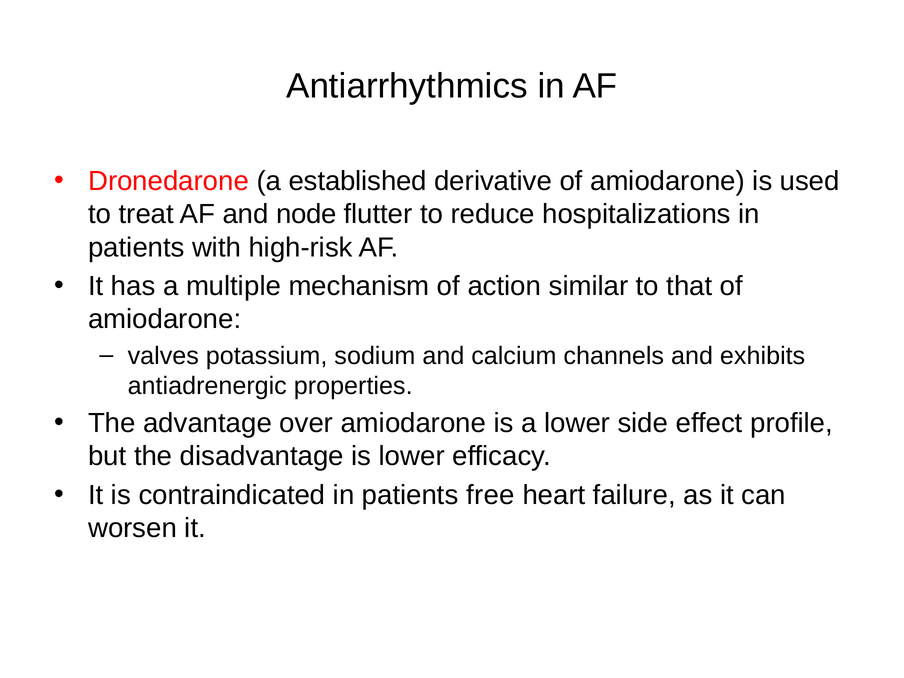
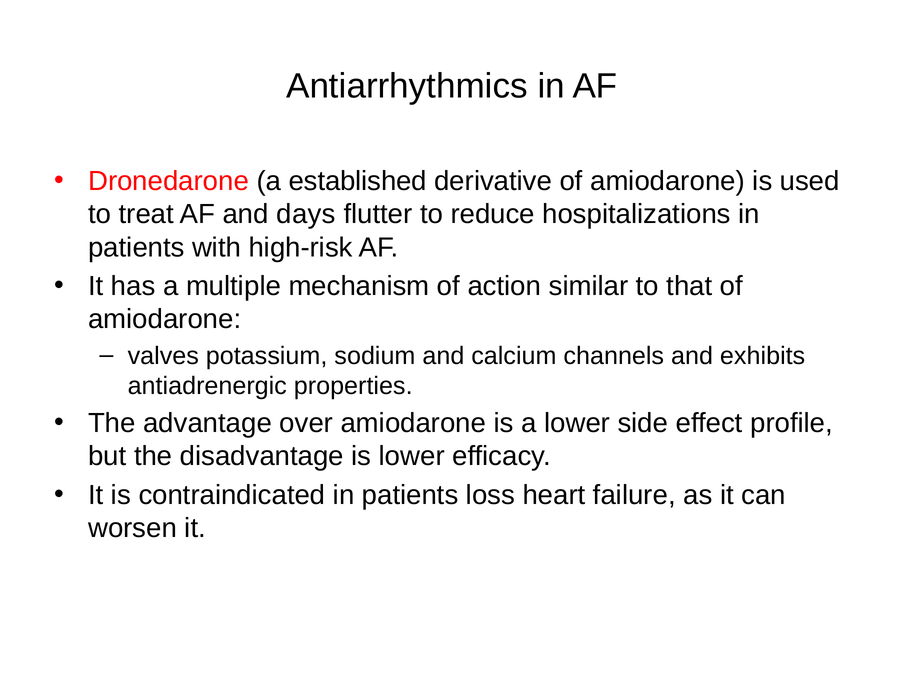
node: node -> days (306, 214)
free: free -> loss (490, 495)
